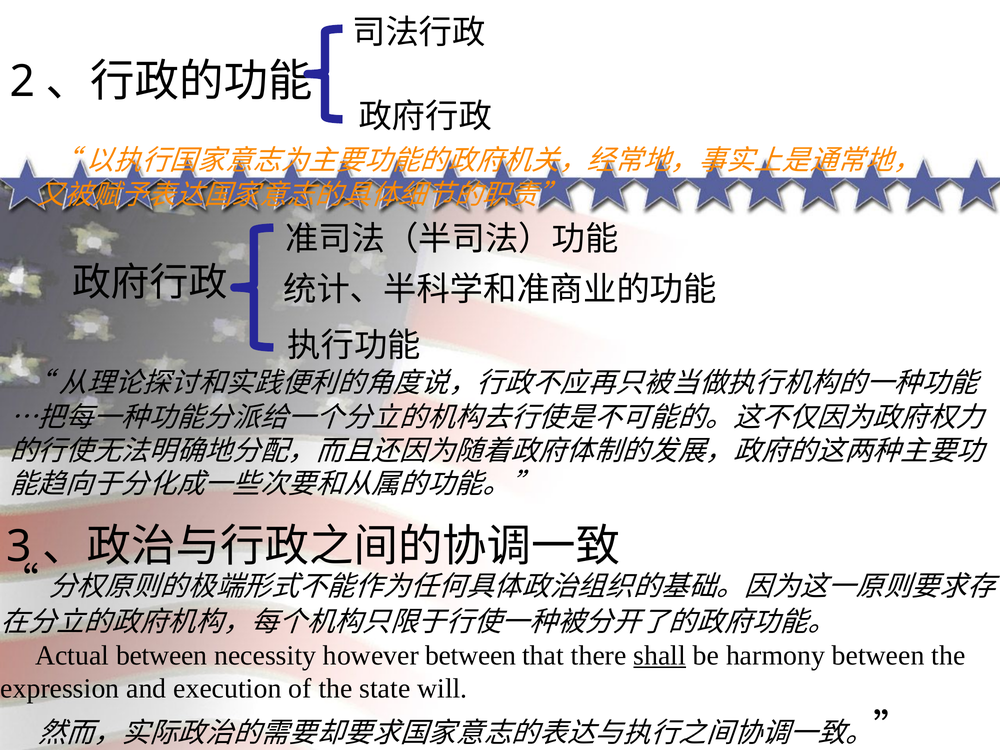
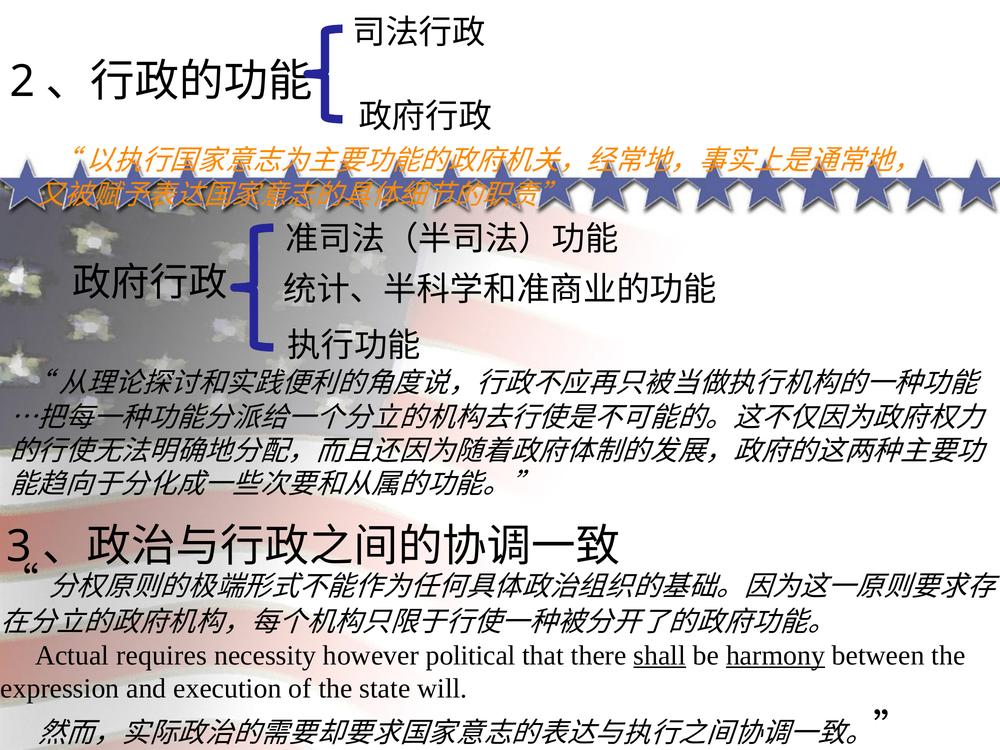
Actual between: between -> requires (162, 655)
however between: between -> political (471, 655)
harmony underline: none -> present (775, 655)
